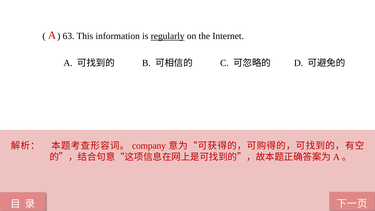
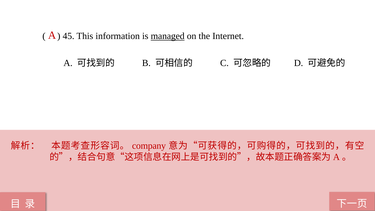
63: 63 -> 45 (69, 36)
regularly: regularly -> managed (168, 36)
